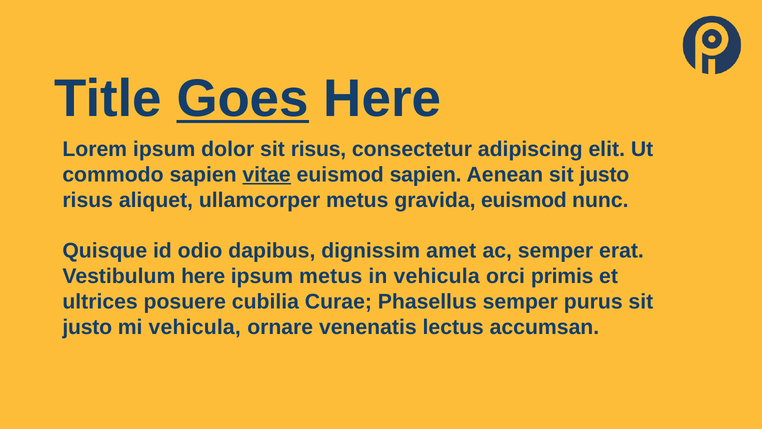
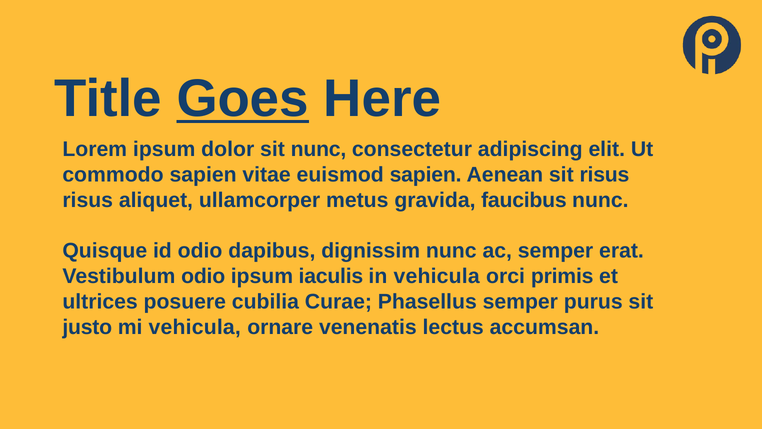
sit risus: risus -> nunc (319, 149)
vitae underline: present -> none (267, 175)
Aenean sit justo: justo -> risus (604, 175)
gravida euismod: euismod -> faucibus (524, 200)
dignissim amet: amet -> nunc (451, 251)
Vestibulum here: here -> odio (203, 276)
ipsum metus: metus -> iaculis (331, 276)
